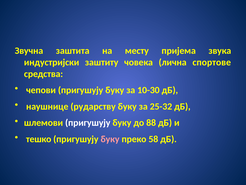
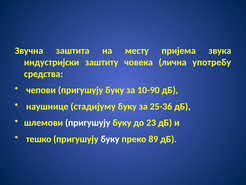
спортове: спортове -> употребу (212, 62)
10-30: 10-30 -> 10-90 (148, 90)
рударству: рударству -> стадијуму (93, 106)
25-32: 25-32 -> 25-36 (161, 106)
88: 88 -> 23 (151, 122)
буку colour: pink -> white (110, 139)
58: 58 -> 89 (153, 139)
